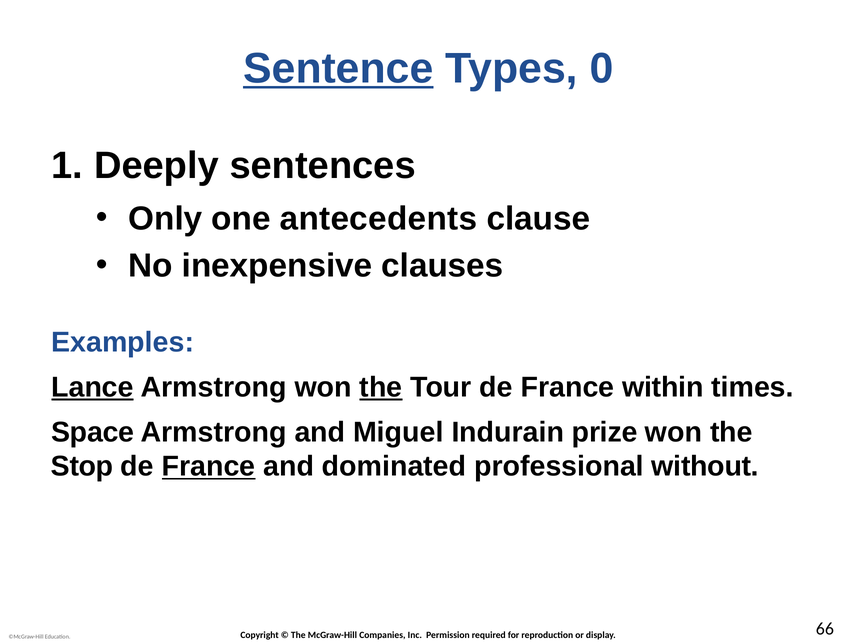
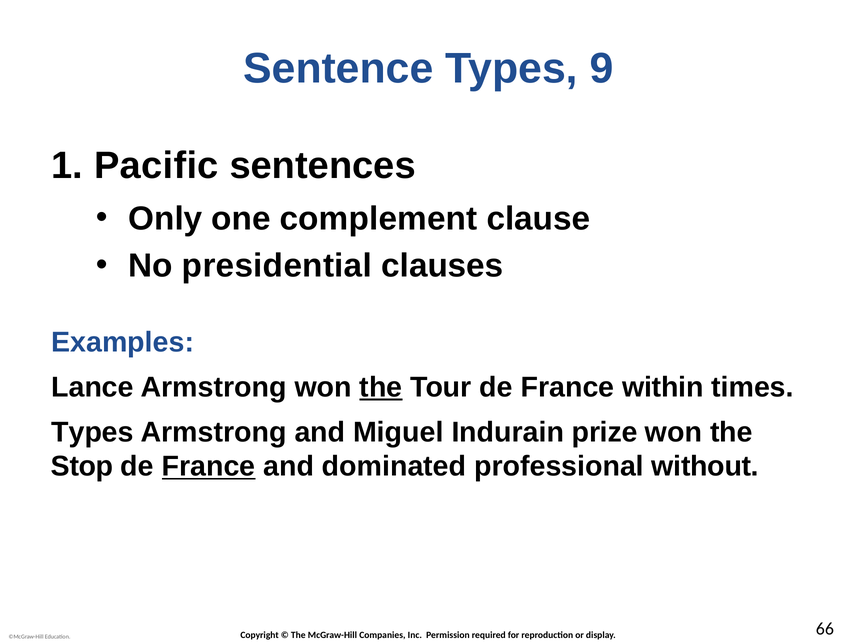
Sentence underline: present -> none (338, 69)
0: 0 -> 9 (602, 69)
Deeply: Deeply -> Pacific (156, 165)
antecedents: antecedents -> complement (379, 219)
inexpensive: inexpensive -> presidential (277, 266)
Lance underline: present -> none (93, 387)
Space: Space -> Types (93, 432)
